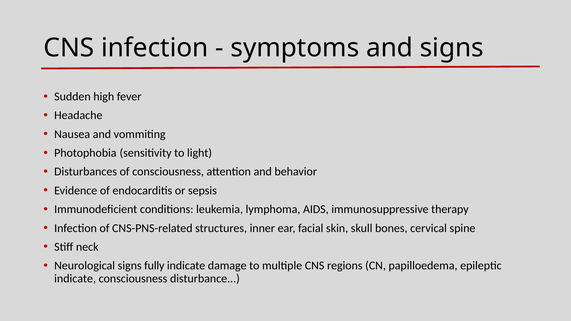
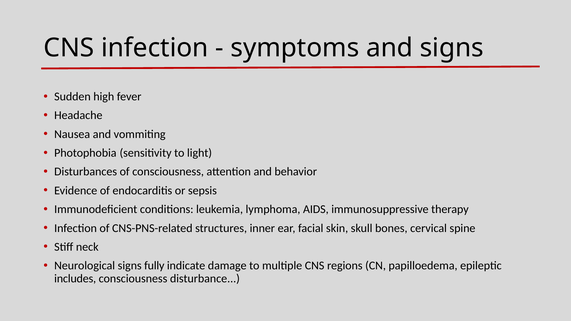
indicate: indicate -> includes (75, 279)
